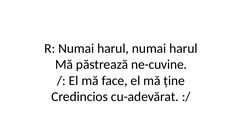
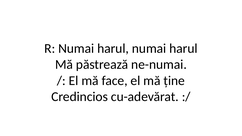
ne-cuvine: ne-cuvine -> ne-numai (159, 65)
